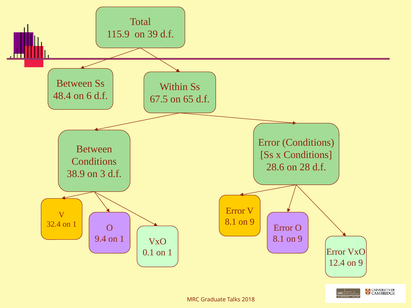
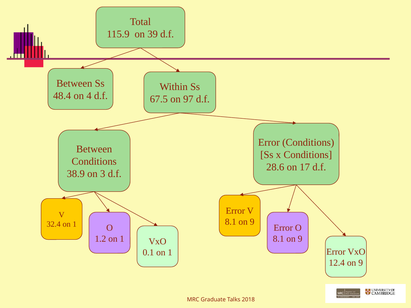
6: 6 -> 4 (89, 96)
65: 65 -> 97 (188, 99)
28: 28 -> 17 (305, 167)
9.4: 9.4 -> 1.2 (100, 239)
